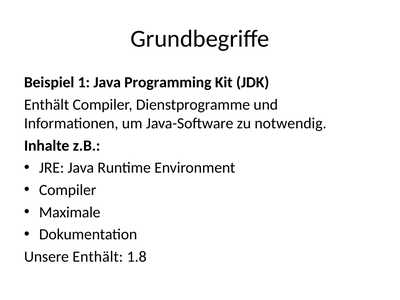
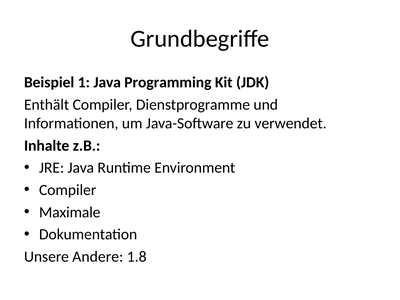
notwendig: notwendig -> verwendet (291, 123)
Unsere Enthält: Enthält -> Andere (98, 257)
